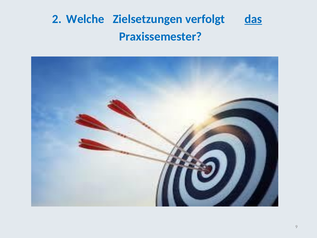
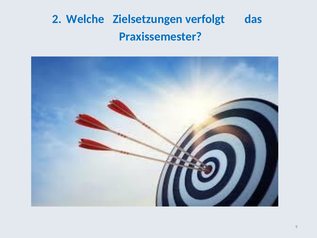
das underline: present -> none (253, 19)
